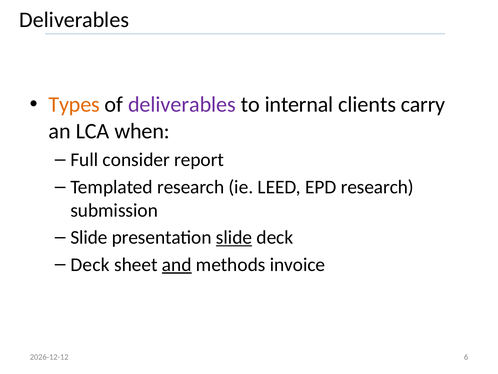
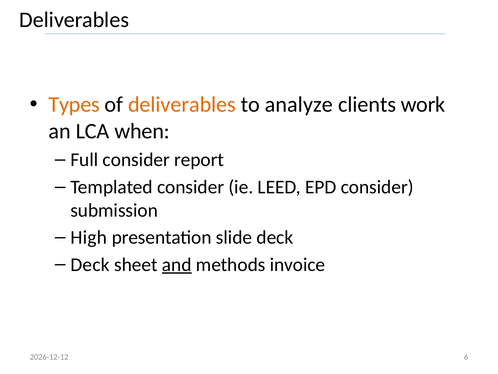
deliverables colour: purple -> orange (182, 104)
internal: internal -> analyze (299, 104)
carry: carry -> work (423, 104)
Templated research: research -> consider (191, 187)
EPD research: research -> consider (377, 187)
Slide: Slide -> High (89, 237)
slide underline: present -> none (234, 237)
